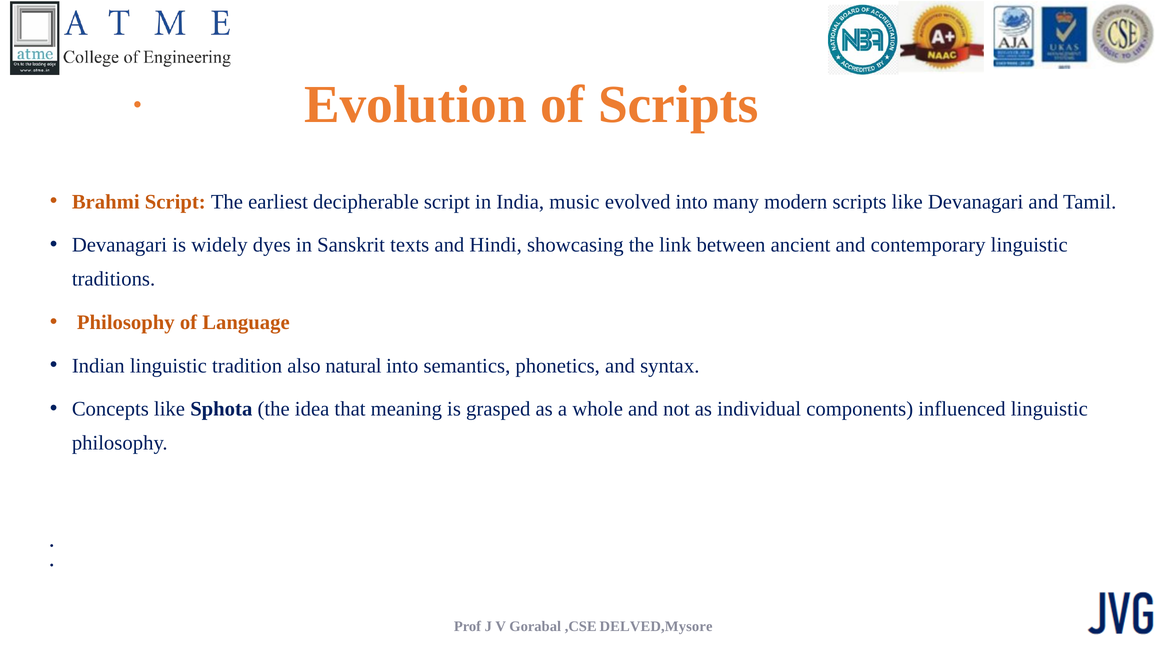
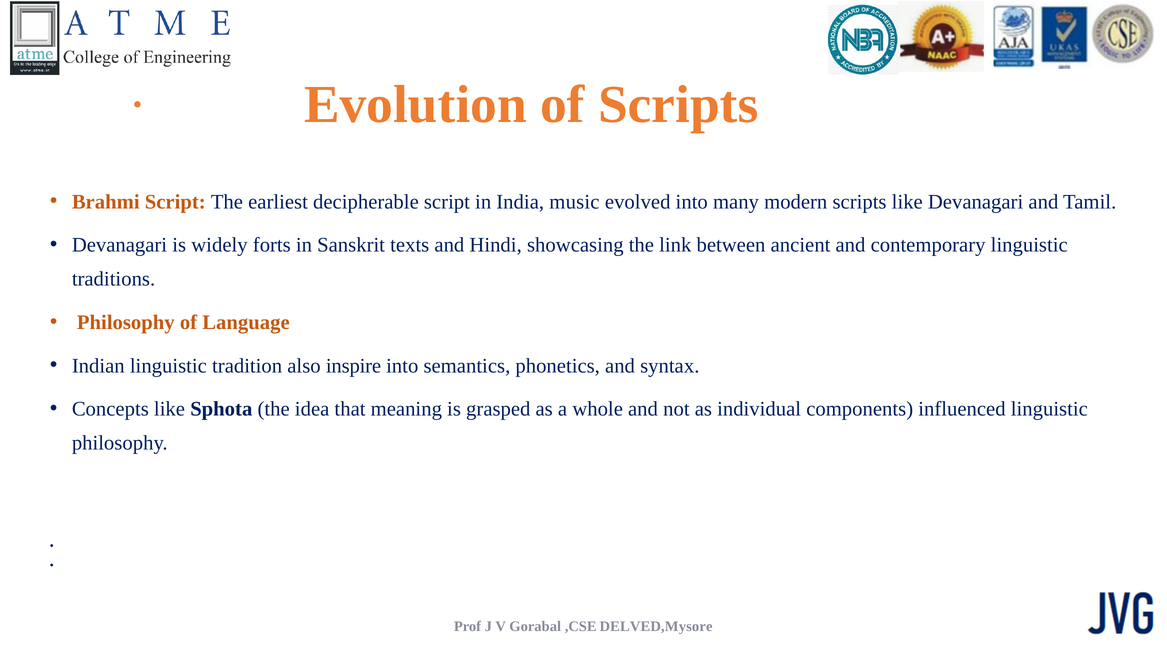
dyes: dyes -> forts (272, 245)
natural: natural -> inspire (354, 366)
